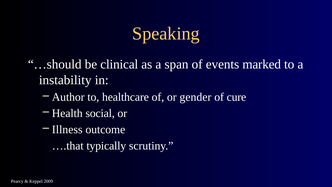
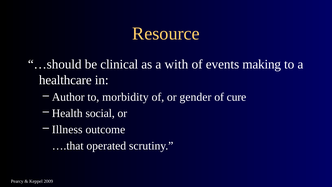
Speaking: Speaking -> Resource (166, 33)
span: span -> with (176, 64)
marked: marked -> making (262, 64)
instability: instability -> healthcare (65, 80)
healthcare: healthcare -> morbidity (125, 97)
typically: typically -> operated (106, 145)
